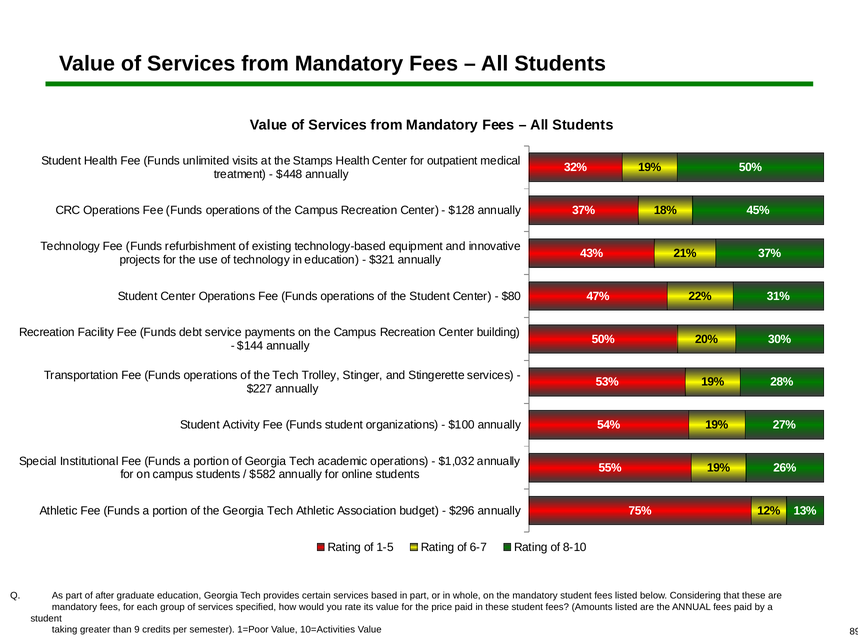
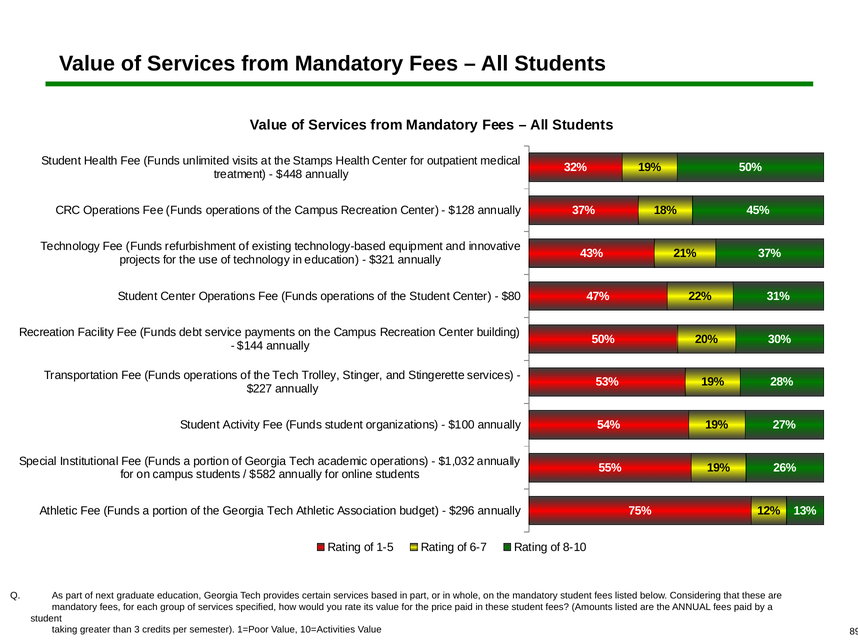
after: after -> next (105, 596)
9: 9 -> 3 (137, 630)
